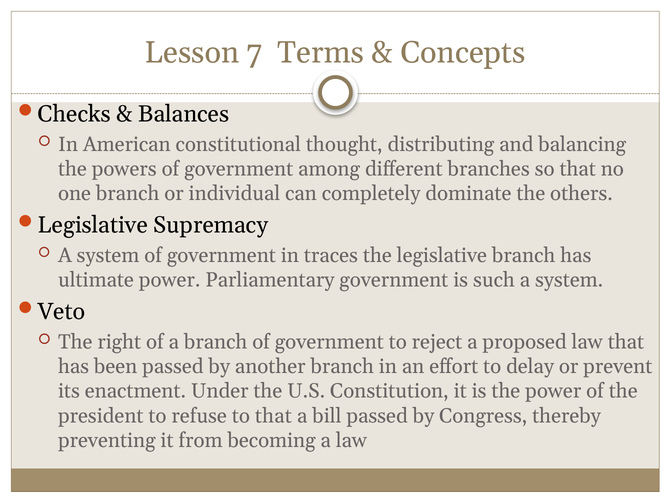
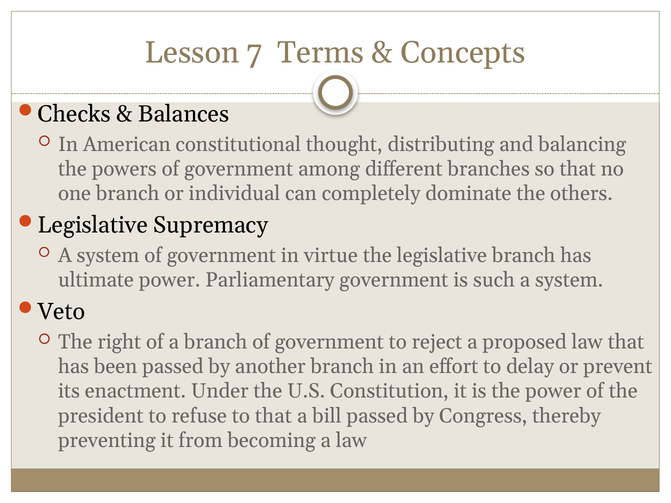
traces: traces -> virtue (331, 256)
